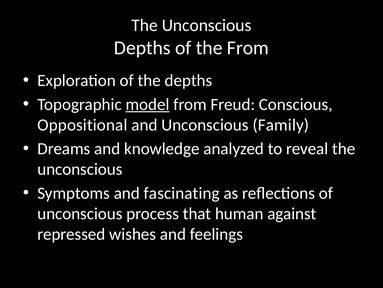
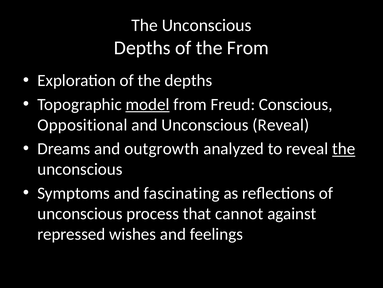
Unconscious Family: Family -> Reveal (281, 125)
knowledge: knowledge -> outgrowth (162, 148)
the underline: none -> present (344, 148)
human: human -> cannot (239, 213)
